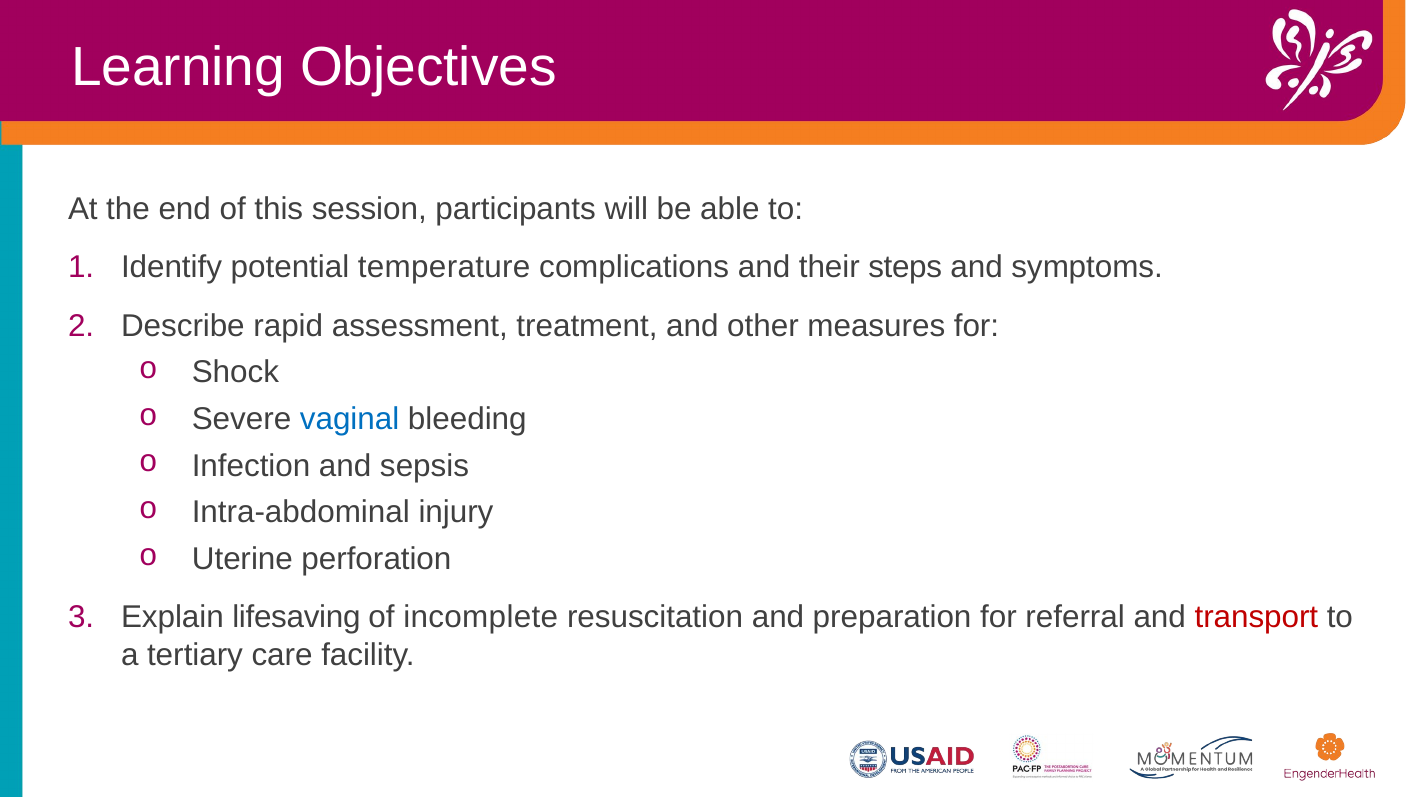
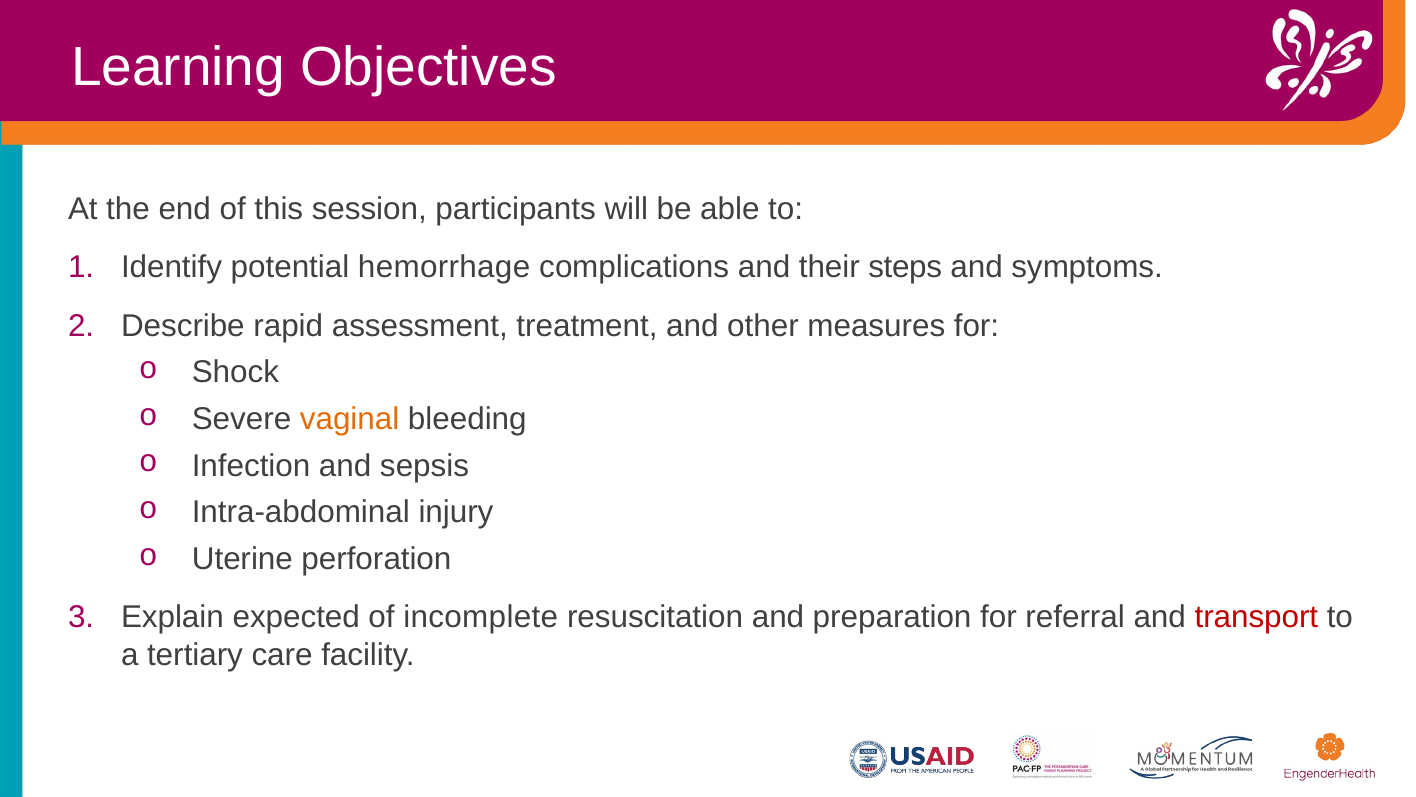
temperature: temperature -> hemorrhage (444, 267)
vaginal colour: blue -> orange (350, 419)
lifesaving: lifesaving -> expected (296, 617)
